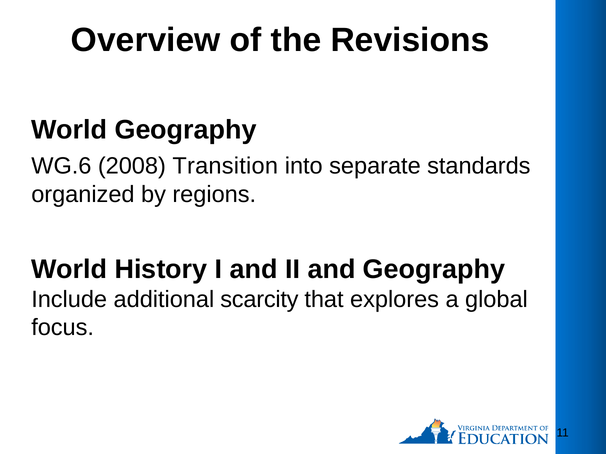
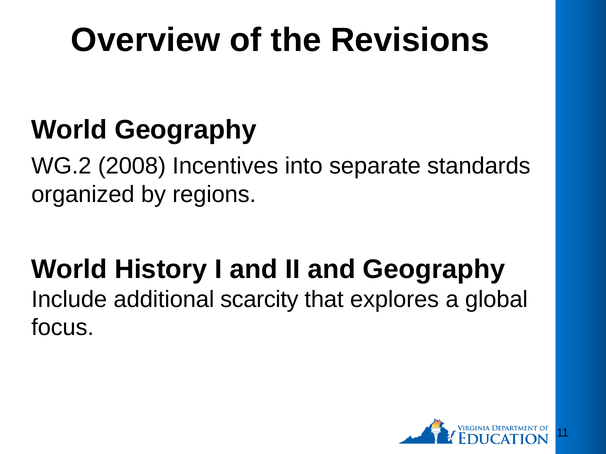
WG.6: WG.6 -> WG.2 (61, 166)
Transition: Transition -> Incentives (225, 166)
